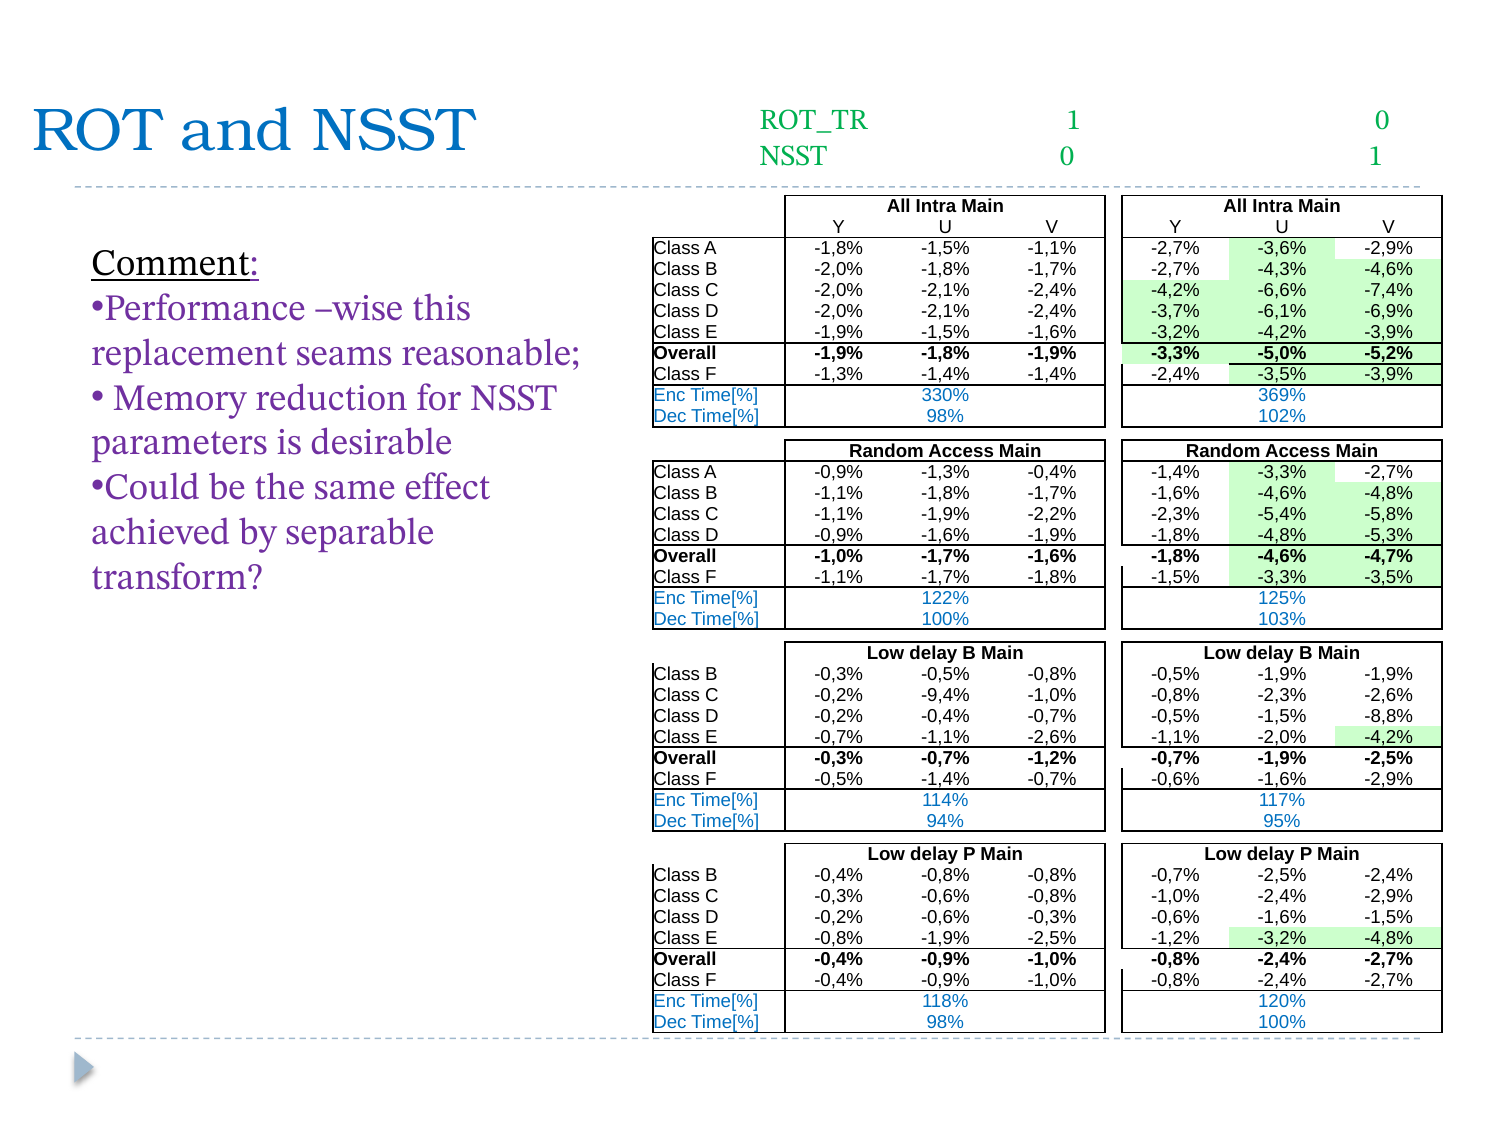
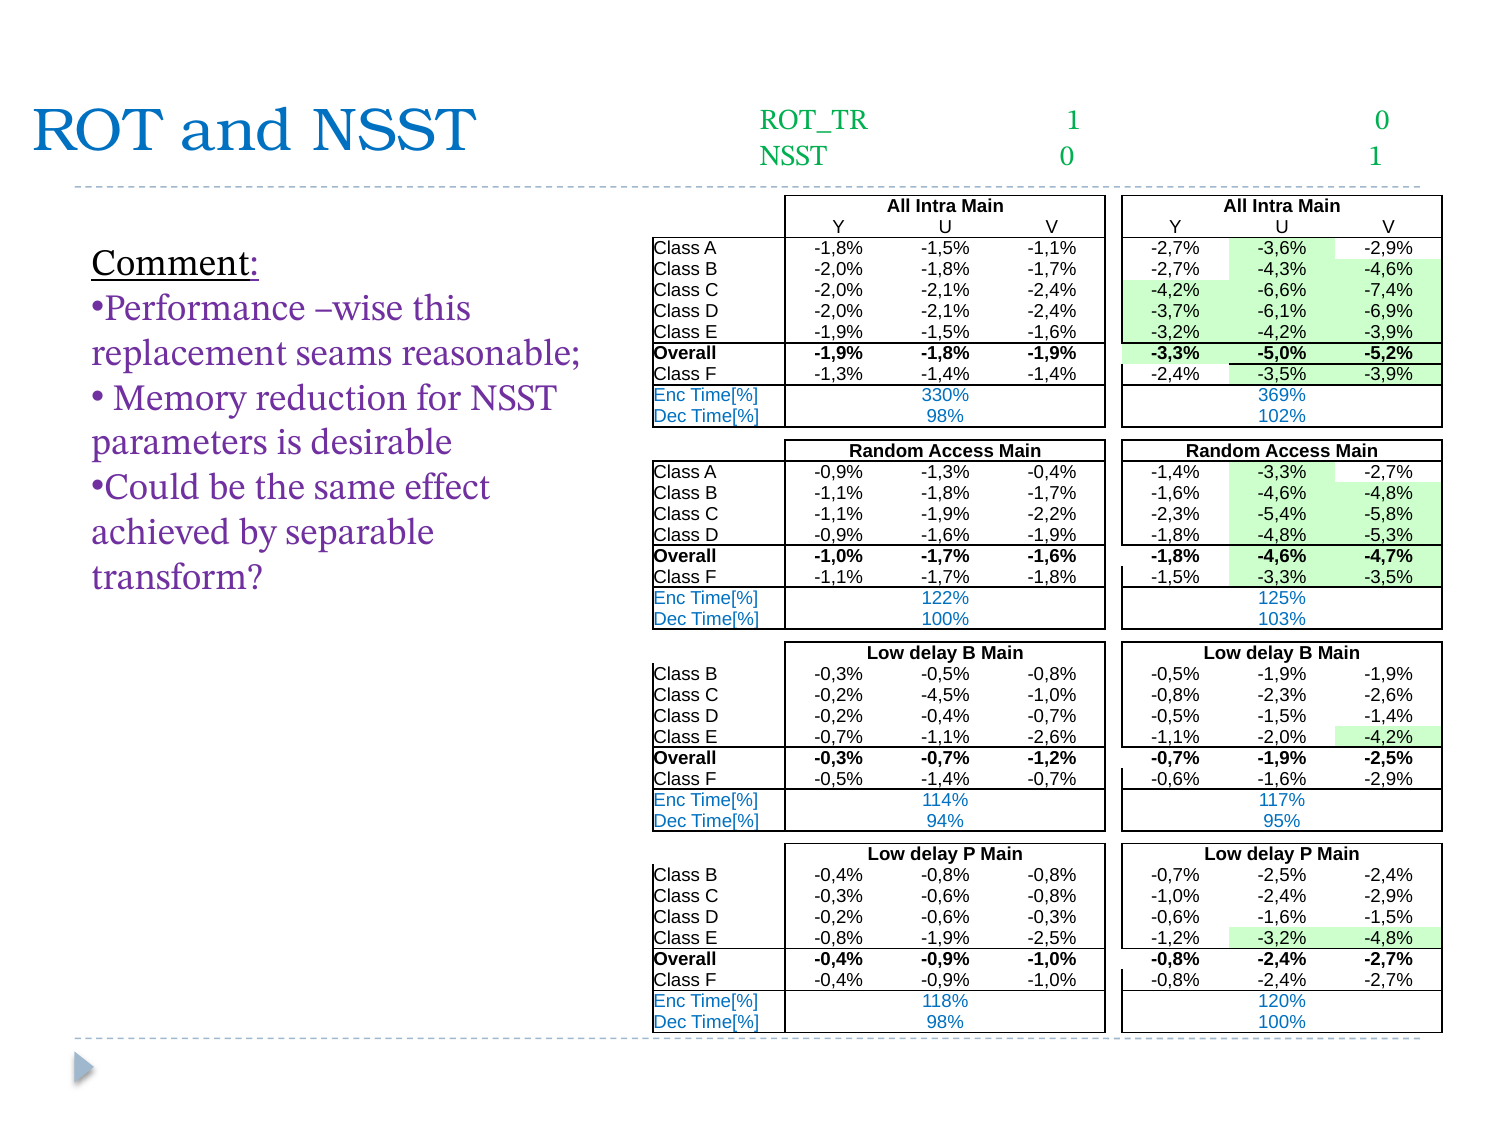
-9,4%: -9,4% -> -4,5% (945, 695)
-1,5% -8,8%: -8,8% -> -1,4% (1389, 716)
